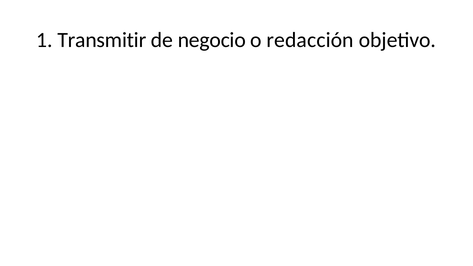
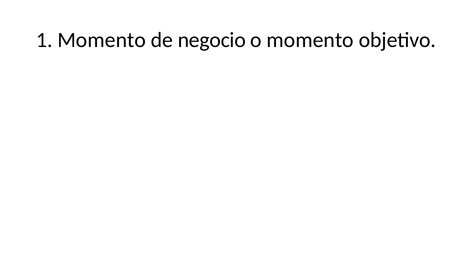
1 Transmitir: Transmitir -> Momento (102, 40)
o redacción: redacción -> momento (310, 40)
